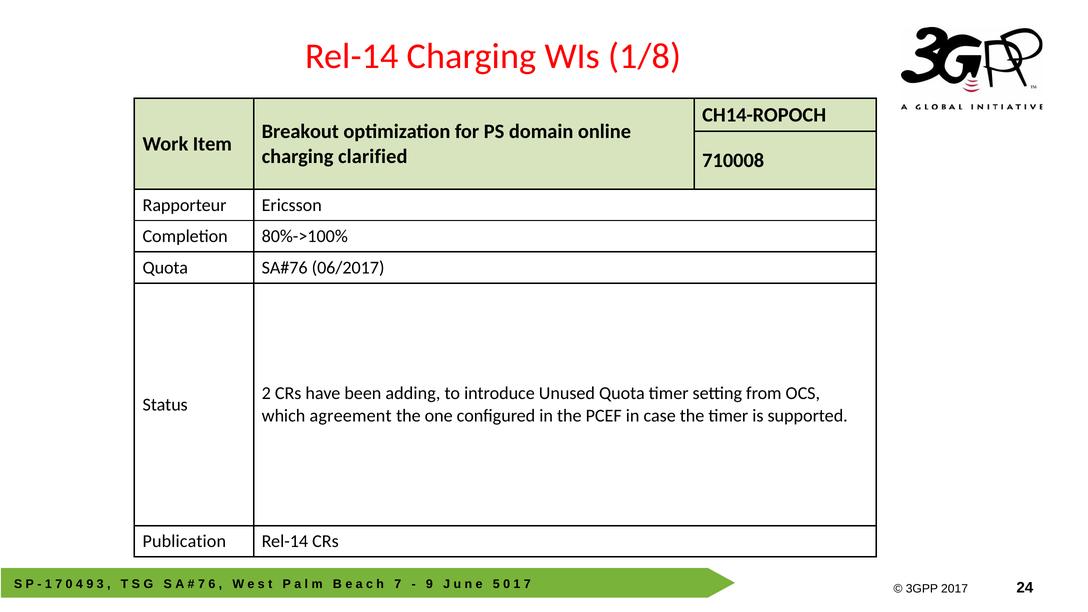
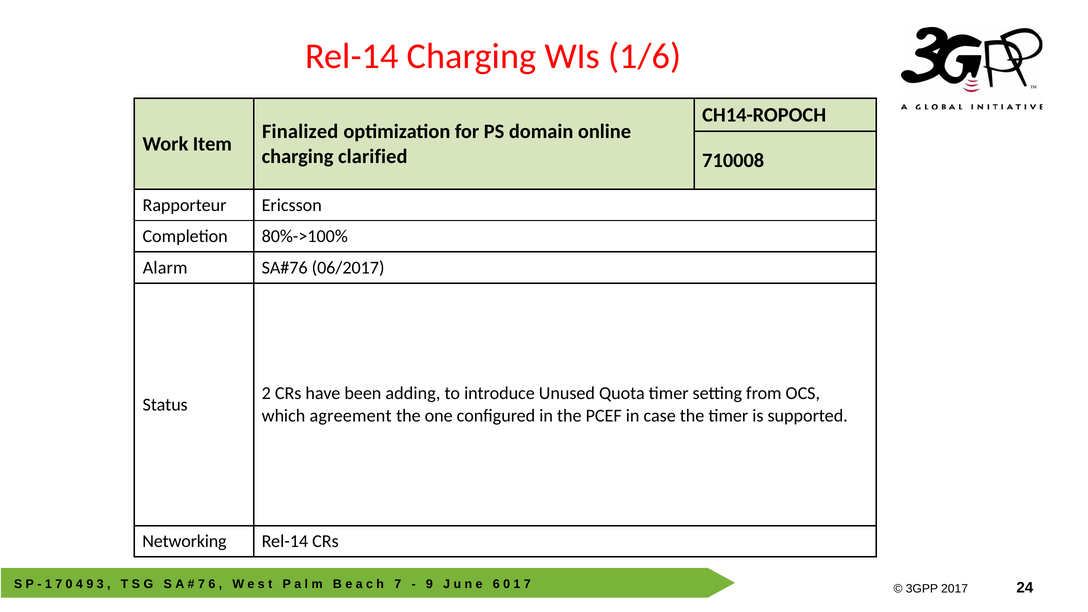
1/8: 1/8 -> 1/6 (645, 56)
Breakout: Breakout -> Finalized (300, 131)
Quota: Quota -> Alarm (165, 268)
Publication: Publication -> Networking (184, 541)
5: 5 -> 6 (496, 584)
